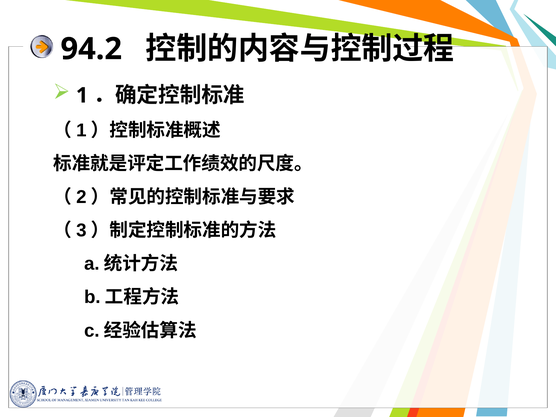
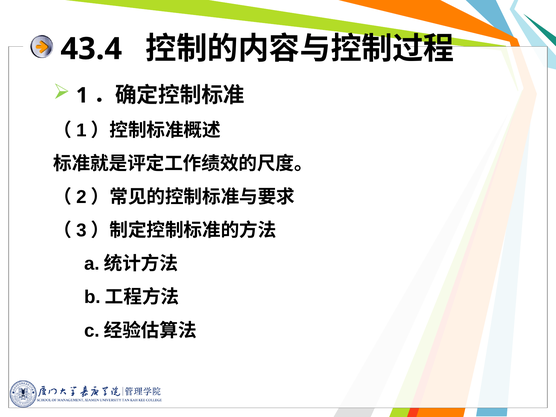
94.2: 94.2 -> 43.4 (91, 49)
